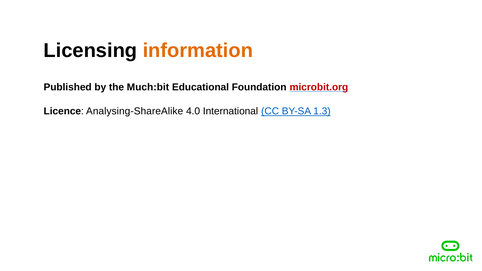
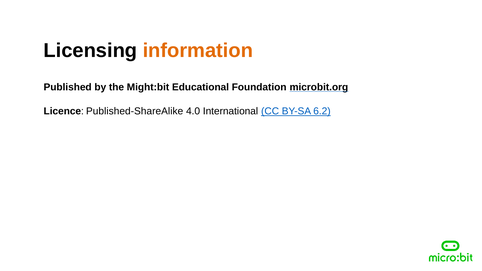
Much:bit: Much:bit -> Might:bit (148, 87)
microbit.org colour: red -> black (319, 87)
Analysing-ShareAlike: Analysing-ShareAlike -> Published-ShareAlike (135, 111)
1.3: 1.3 -> 6.2 (322, 111)
